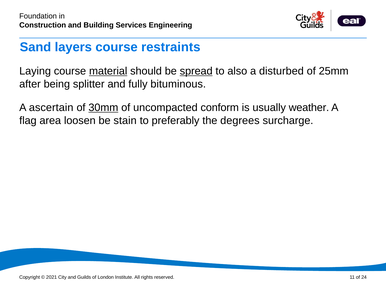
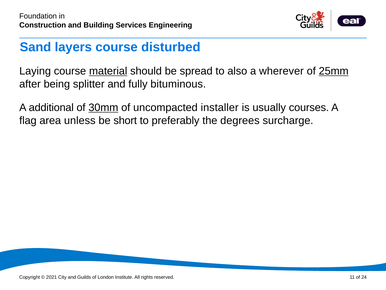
restraints: restraints -> disturbed (171, 47)
spread underline: present -> none (196, 71)
disturbed: disturbed -> wherever (281, 71)
25mm underline: none -> present (334, 71)
ascertain: ascertain -> additional (51, 107)
conform: conform -> installer (220, 107)
weather: weather -> courses (309, 107)
loosen: loosen -> unless (80, 120)
stain: stain -> short (125, 120)
